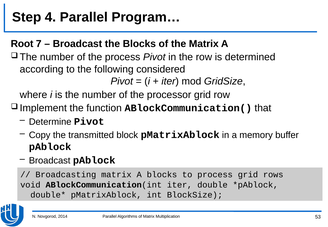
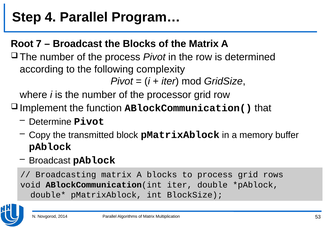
considered: considered -> complexity (161, 69)
